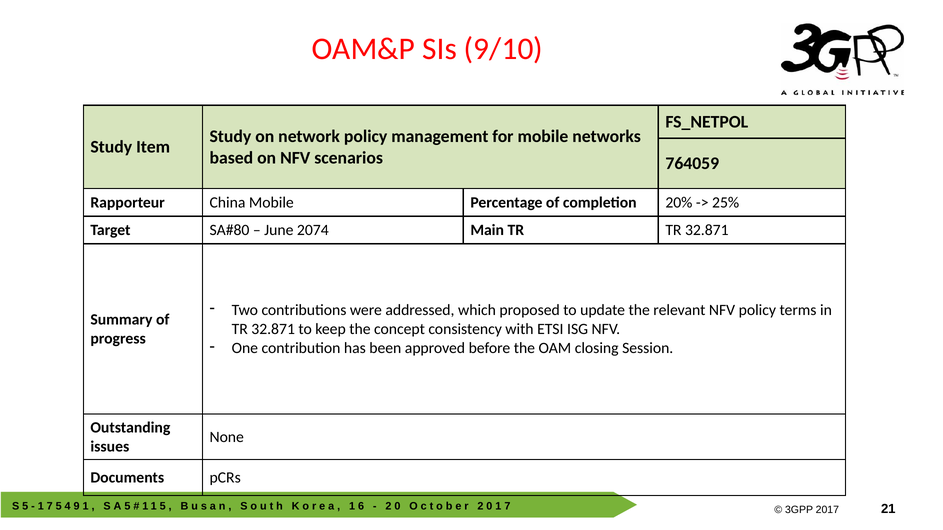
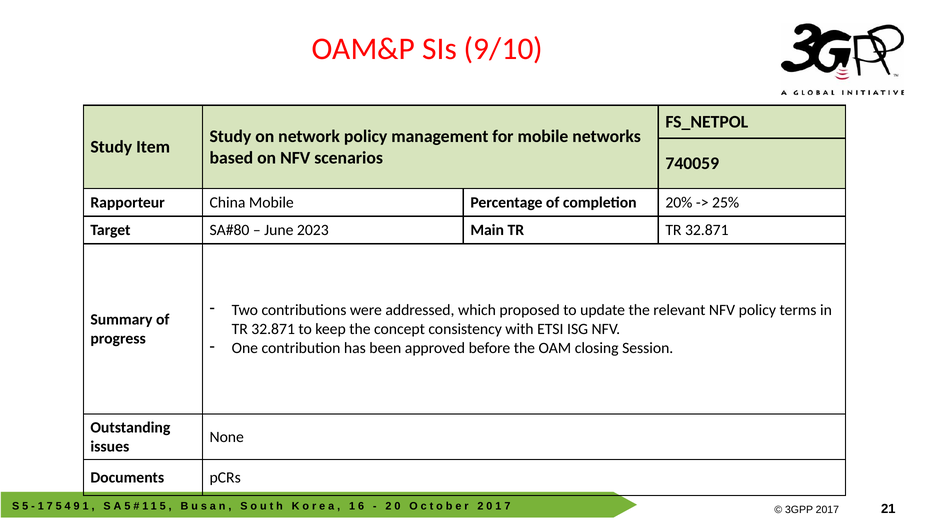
764059: 764059 -> 740059 (692, 164)
2074: 2074 -> 2023 (313, 230)
